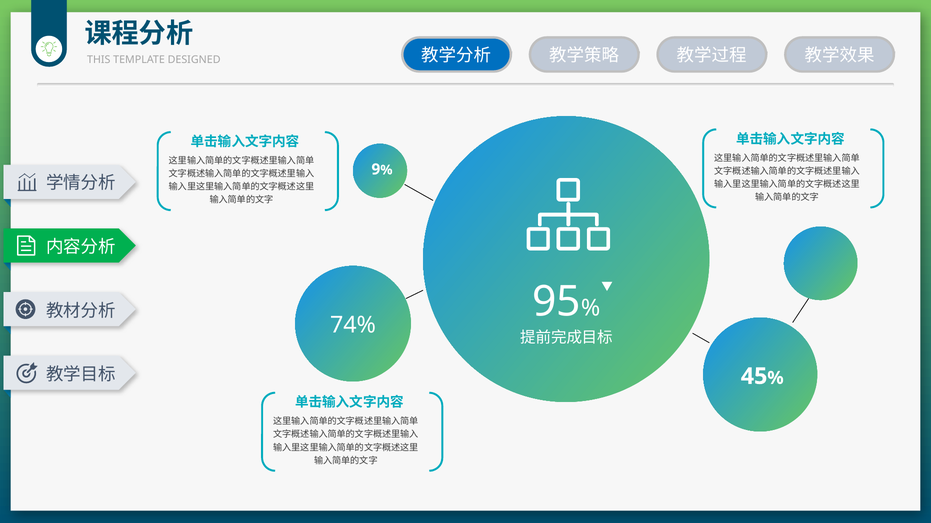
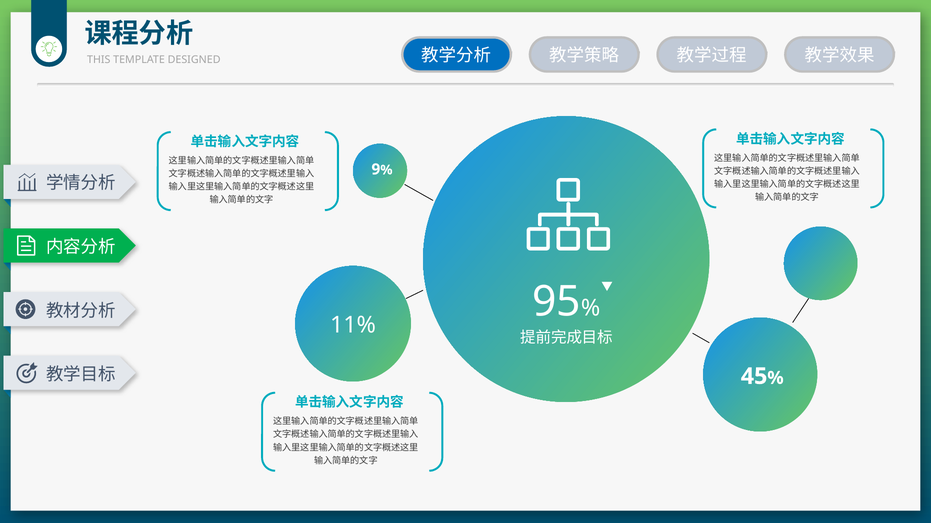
74%: 74% -> 11% (353, 326)
